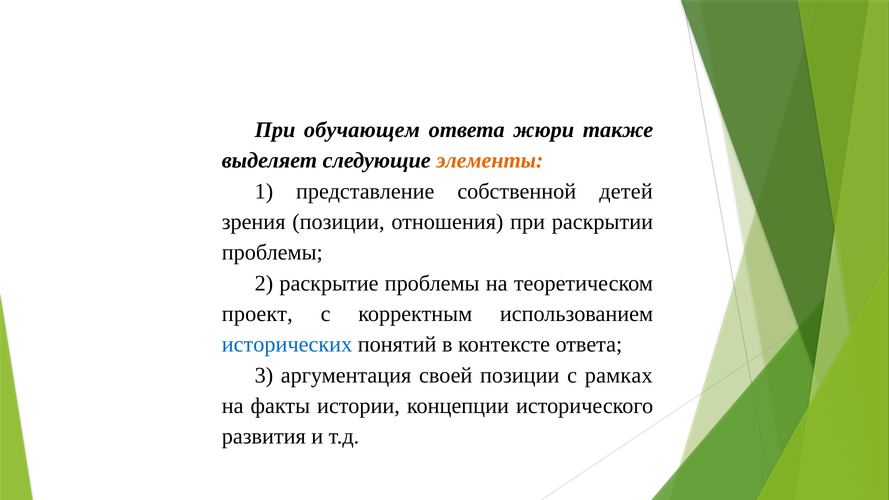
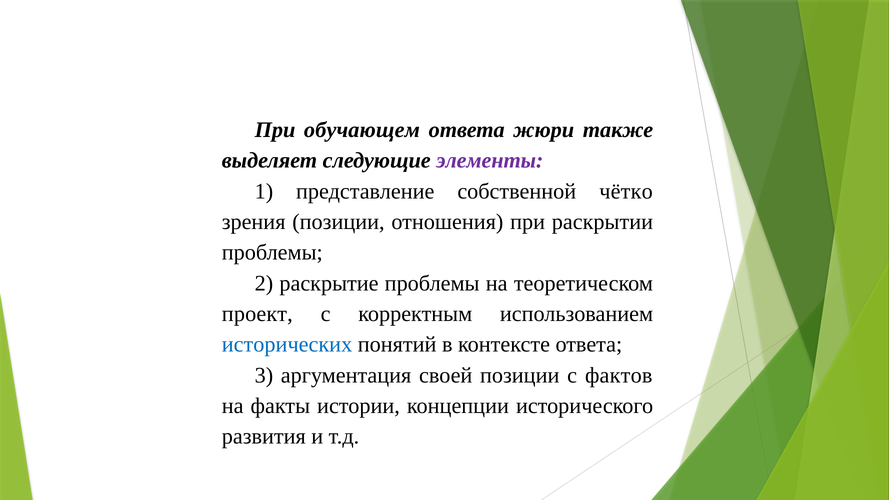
элементы colour: orange -> purple (490, 161)
детей: детей -> чётко (626, 191)
рамках: рамках -> фактов (619, 375)
